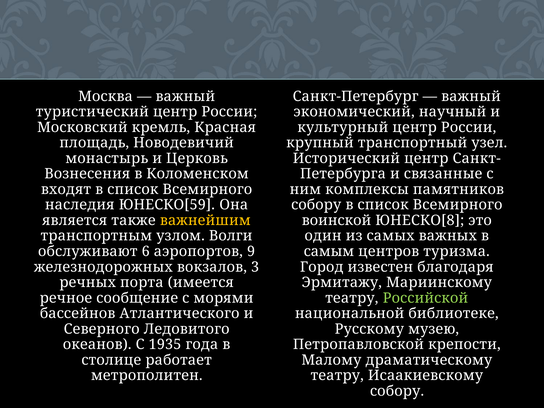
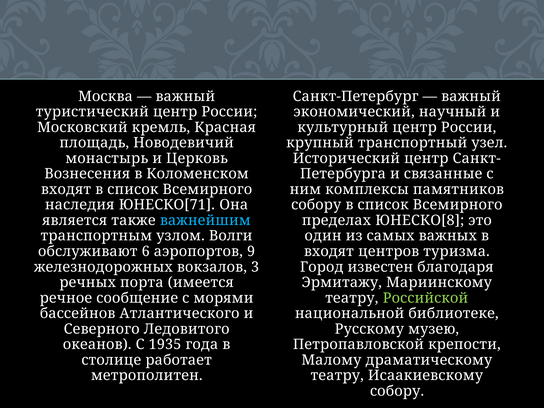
ЮНЕСКО[59: ЮНЕСКО[59 -> ЮНЕСКО[71 (167, 205)
важнейшим colour: yellow -> light blue (205, 220)
воинской: воинской -> пределах (336, 220)
самым: самым -> входят (329, 251)
